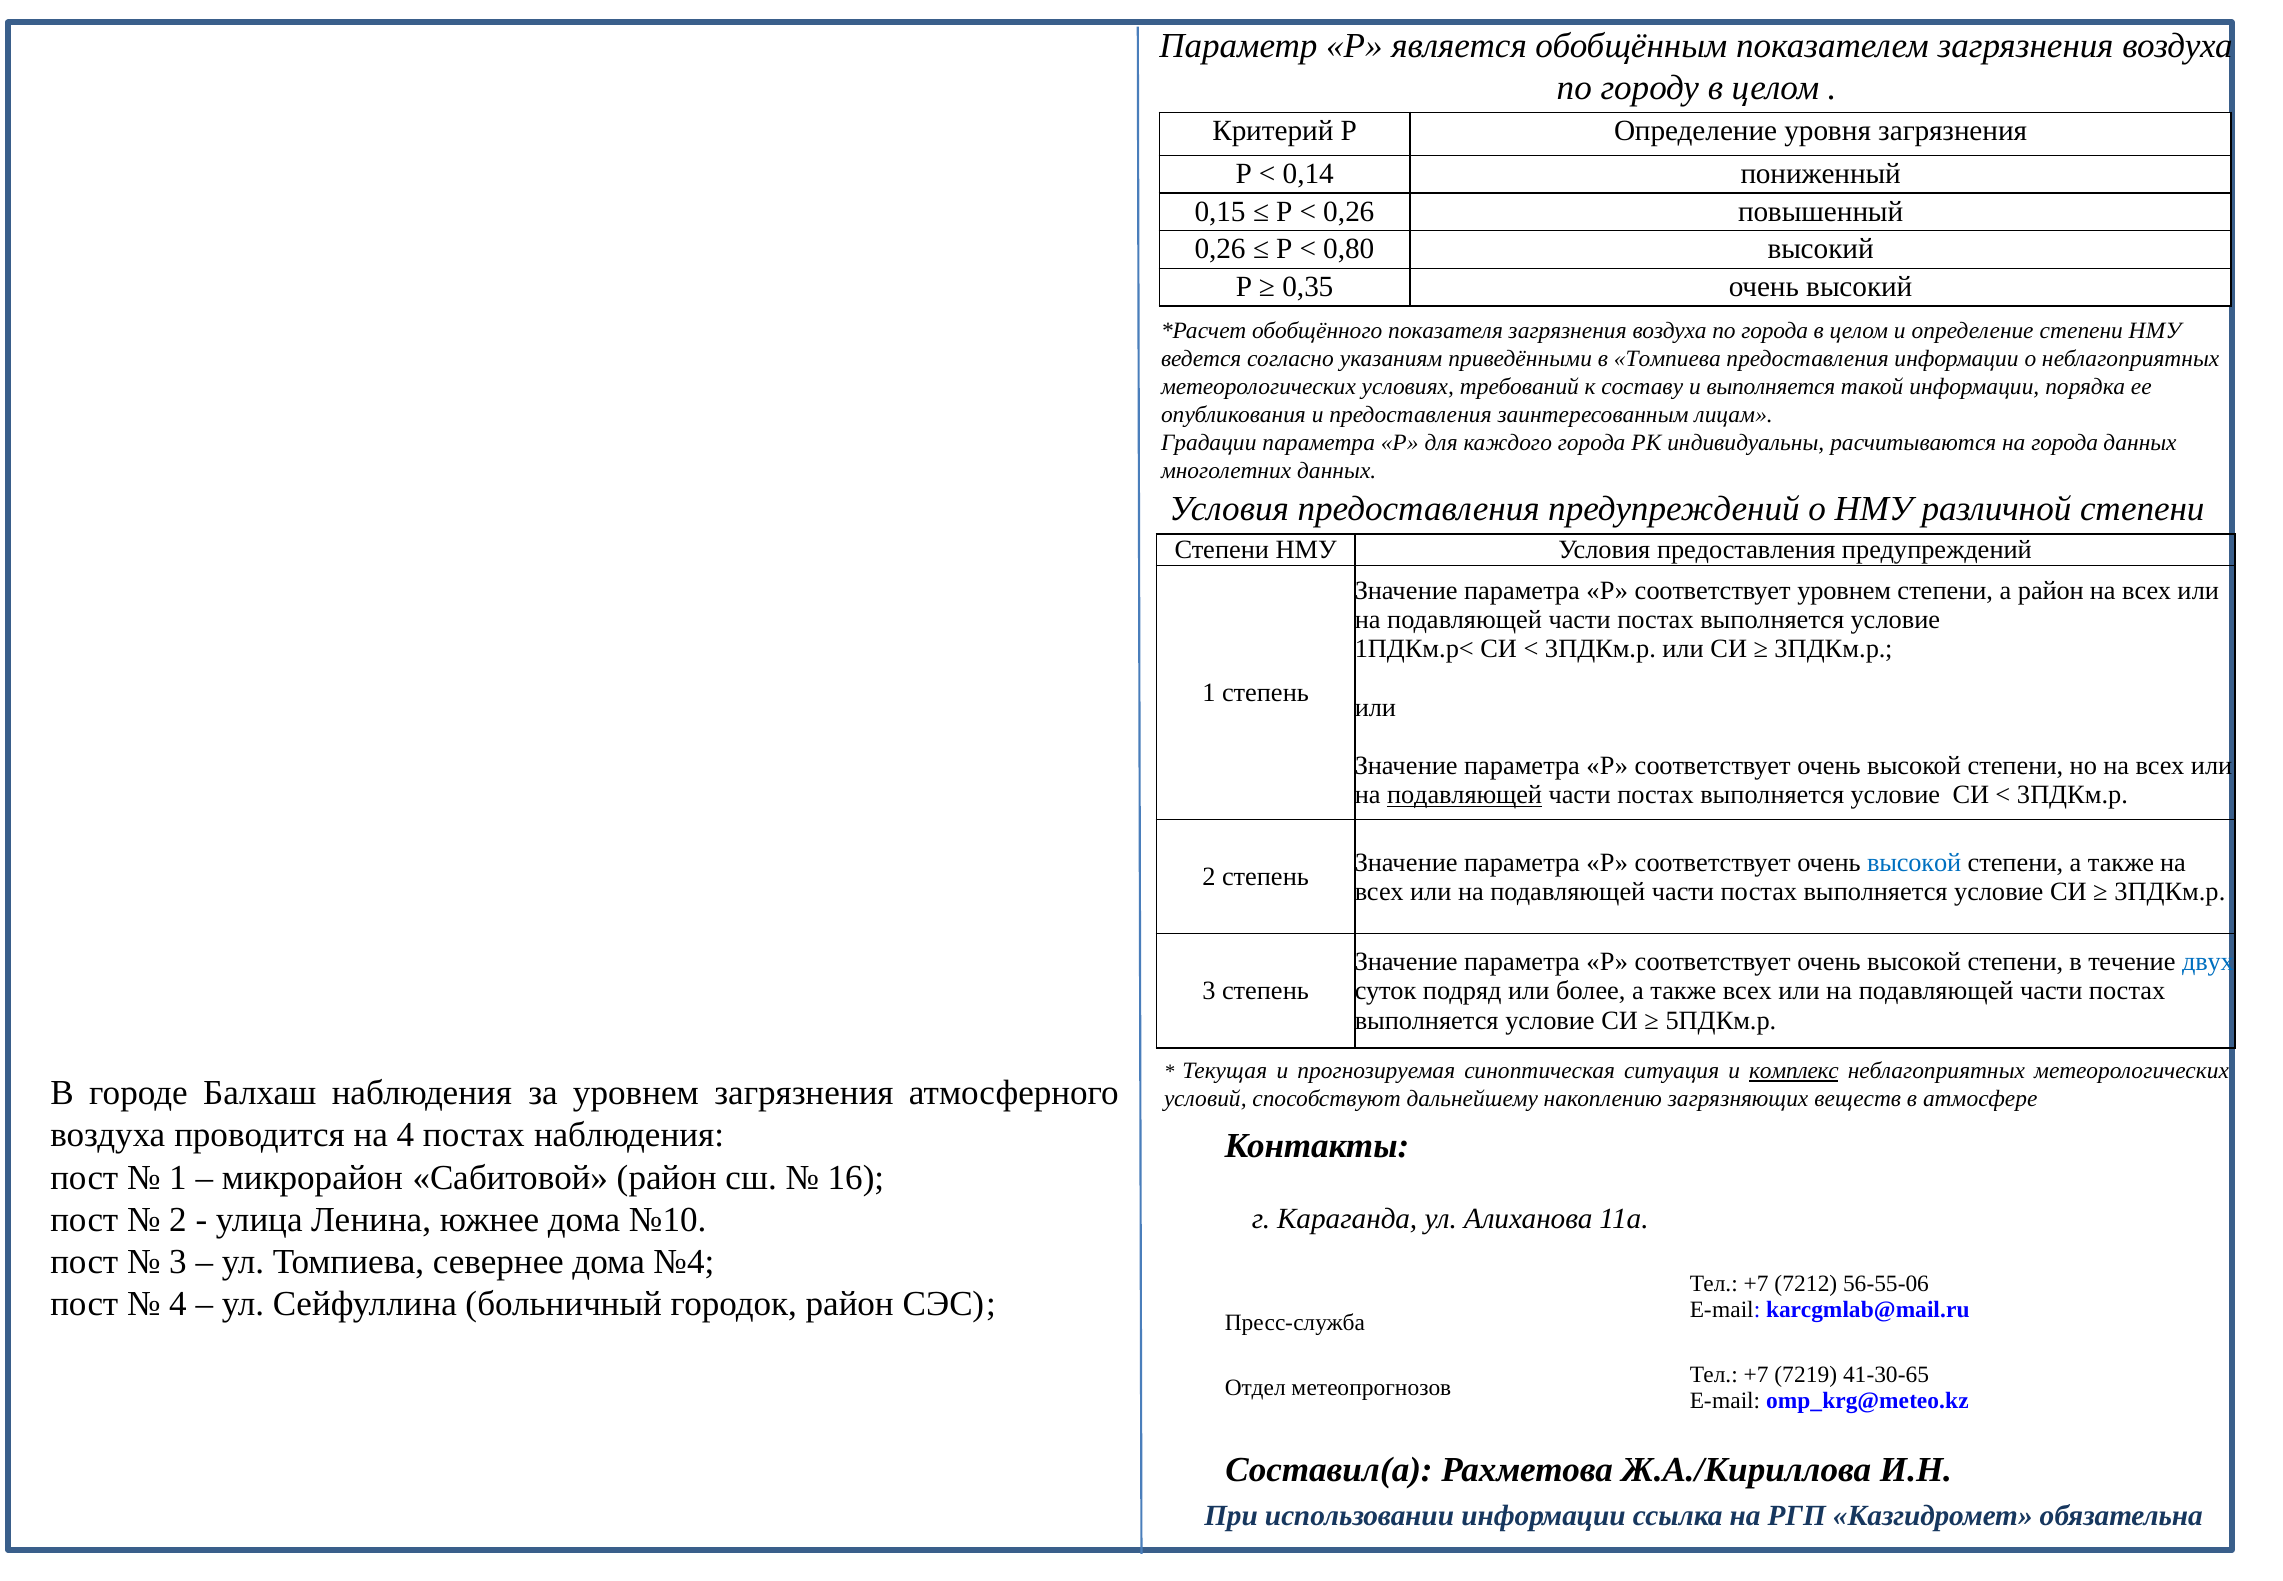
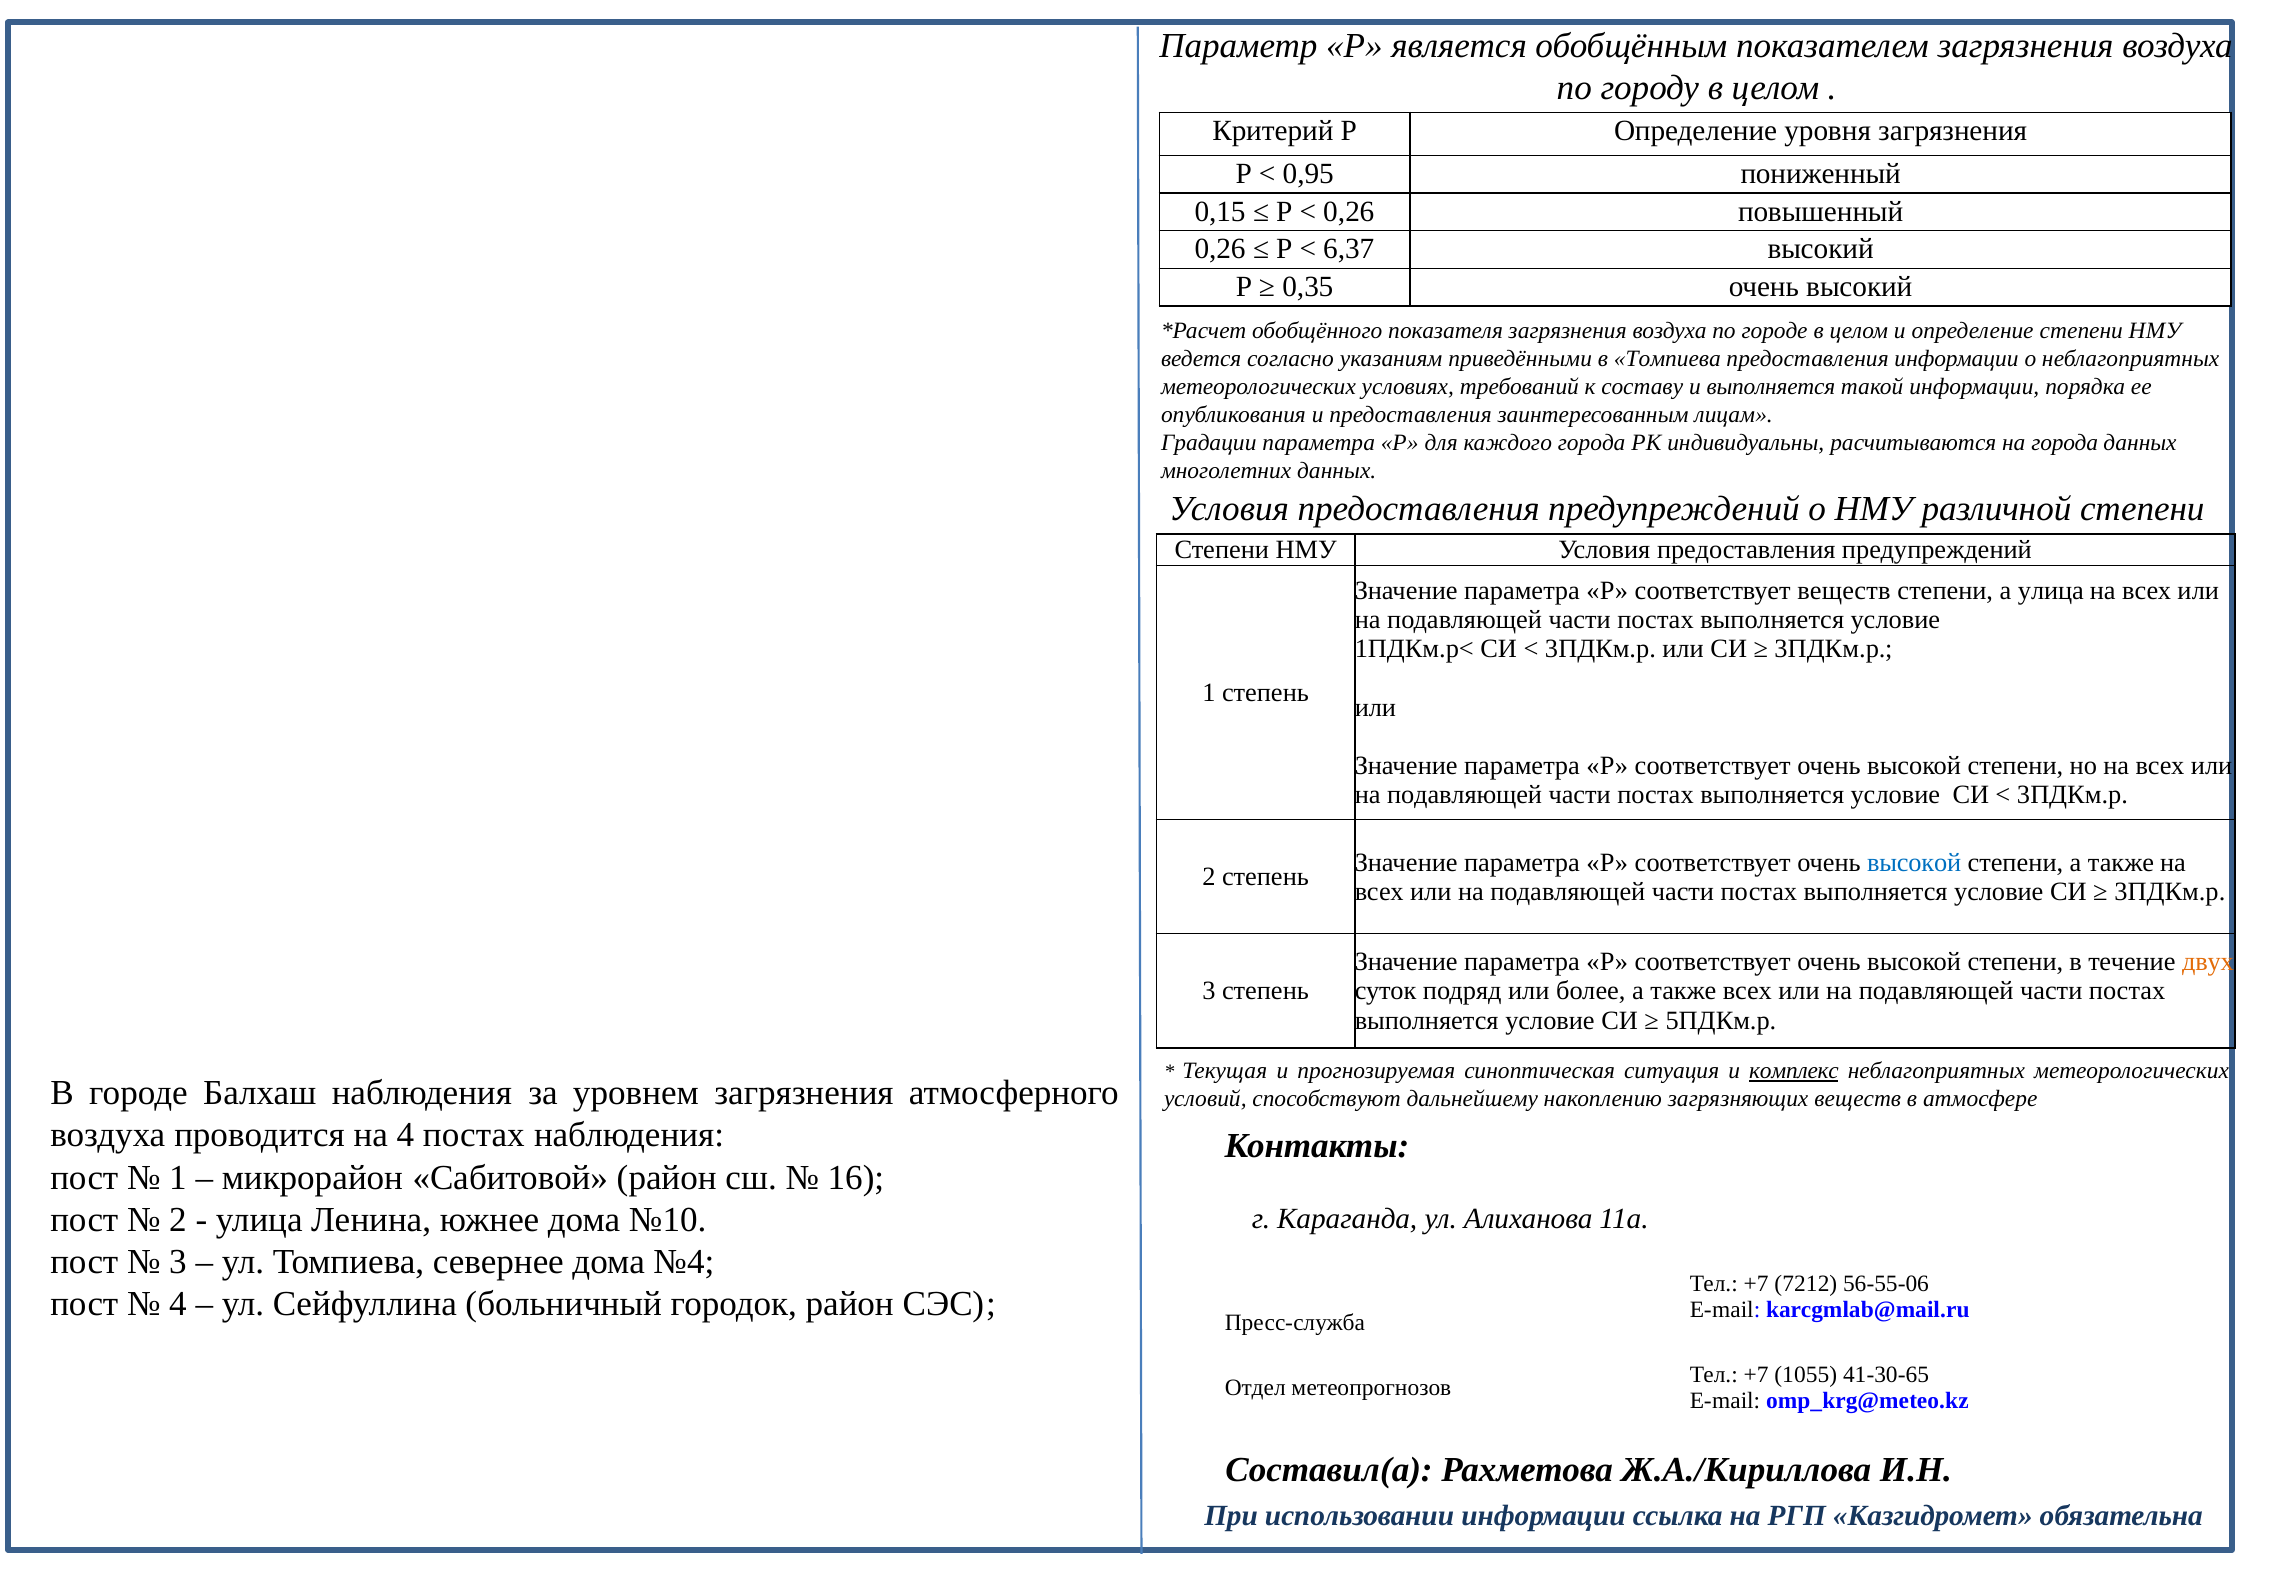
0,14: 0,14 -> 0,95 (1308, 174)
0,80: 0,80 -> 6,37 (1349, 249)
по города: города -> городе (1775, 330)
соответствует уровнем: уровнем -> веществ (1844, 590)
а район: район -> улица (2051, 590)
подавляющей underline: present -> none (1465, 795)
двух colour: blue -> orange (2208, 962)
7219: 7219 -> 1055 (1806, 1375)
